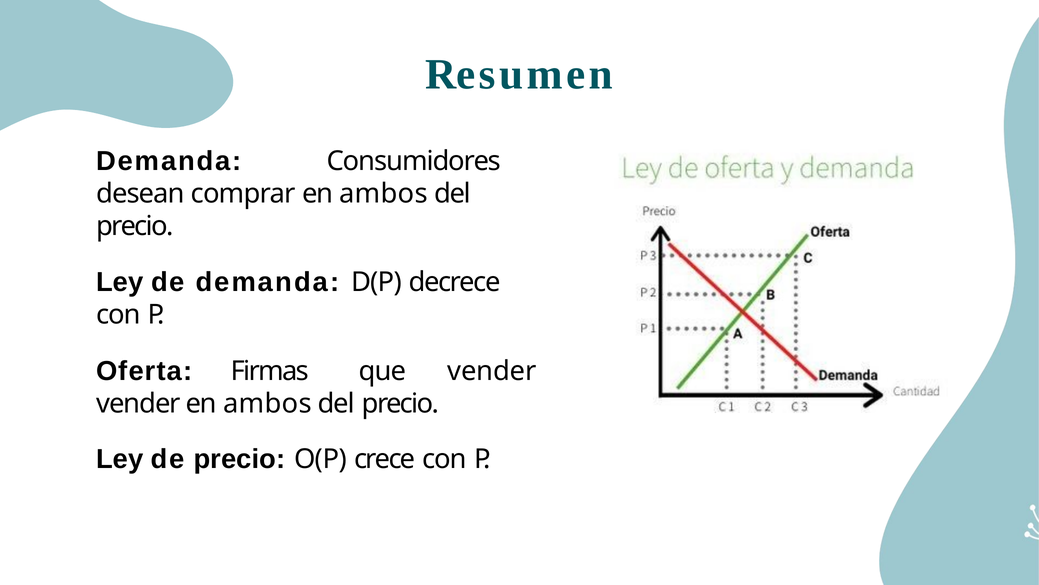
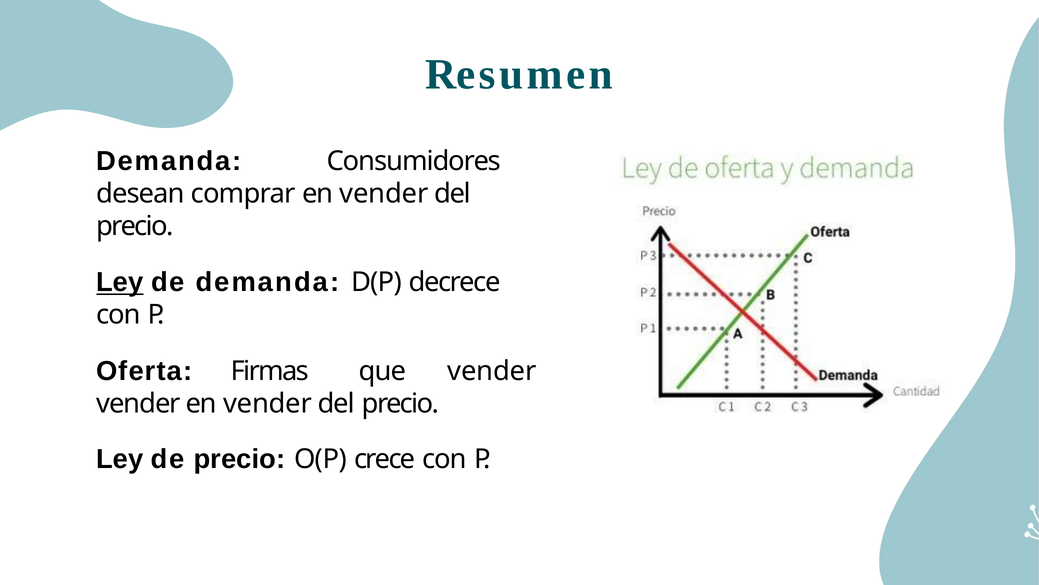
comprar en ambos: ambos -> vender (384, 193)
Ley underline: none -> present (120, 282)
vender en ambos: ambos -> vender (268, 403)
